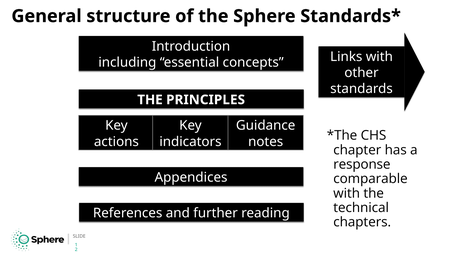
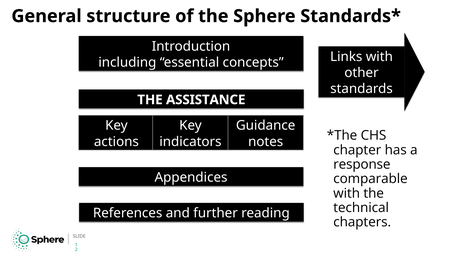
PRINCIPLES: PRINCIPLES -> ASSISTANCE (206, 100)
